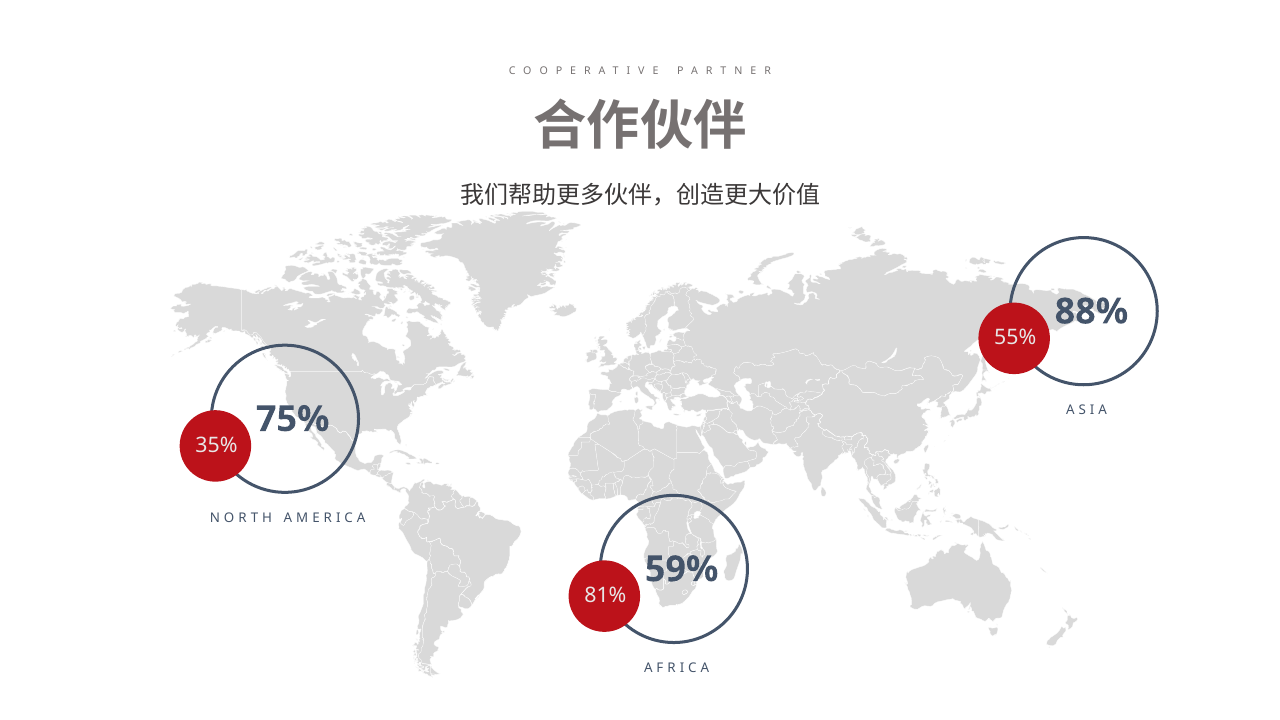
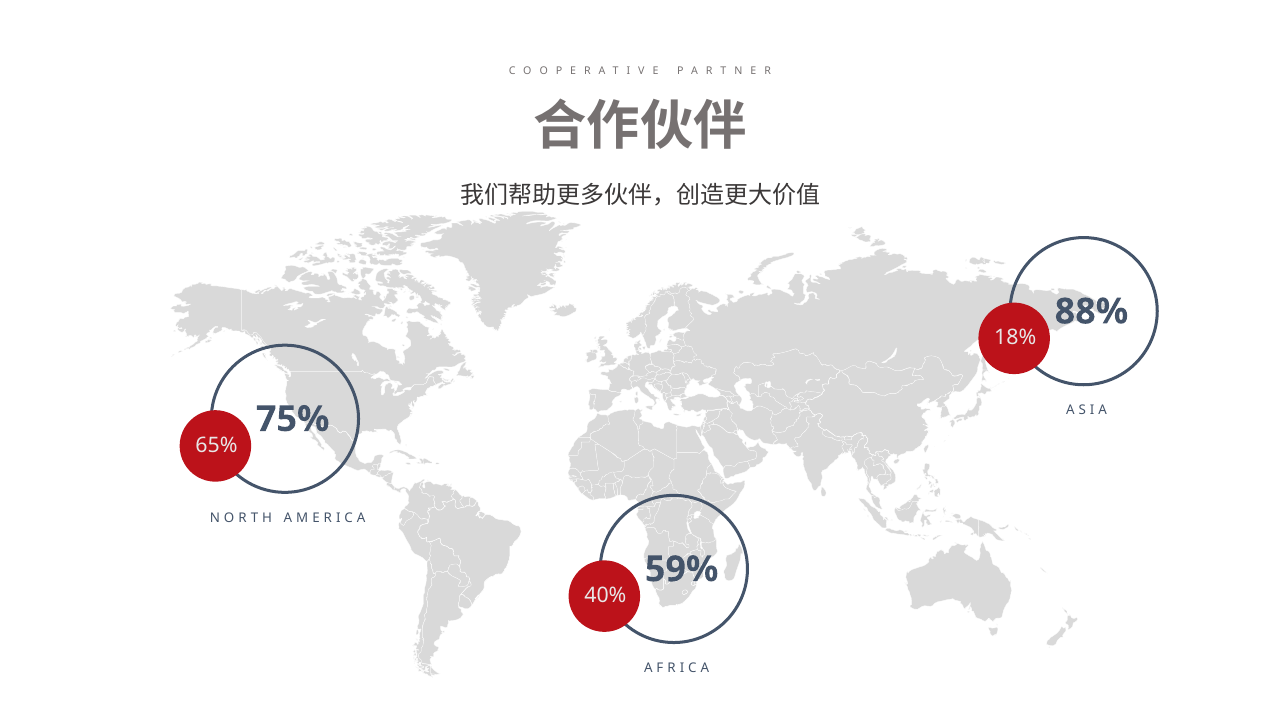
55%: 55% -> 18% (1015, 338)
35%: 35% -> 65% (216, 446)
81%: 81% -> 40% (605, 596)
